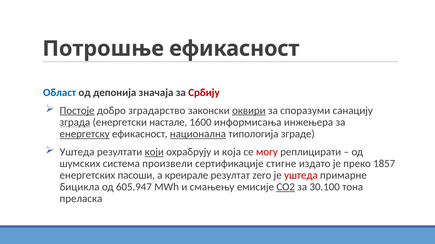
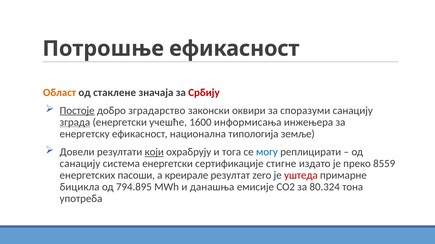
Област colour: blue -> orange (60, 93)
депонија: депонија -> стаклене (115, 93)
оквири underline: present -> none (249, 111)
настале: настале -> учешће (168, 123)
енергетску underline: present -> none (85, 134)
национална underline: present -> none (198, 134)
зграде: зграде -> земље (298, 134)
Уштеда: Уштеда -> Довели (77, 152)
која: која -> тога (232, 152)
могу colour: red -> blue (267, 152)
шумских: шумских -> санацију (80, 164)
система произвели: произвели -> енергетски (168, 164)
1857: 1857 -> 8559 (384, 164)
605.947: 605.947 -> 794.895 (134, 188)
смањењу: смањењу -> данашња (212, 188)
CO2 underline: present -> none (286, 188)
30.100: 30.100 -> 80.324 (325, 188)
преласка: преласка -> употреба (81, 199)
